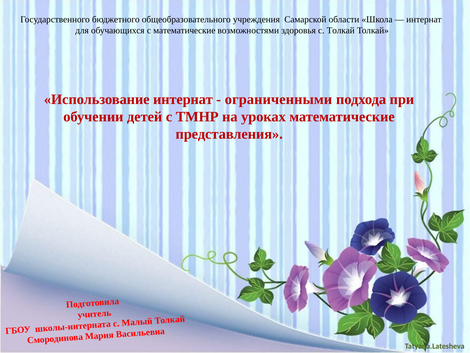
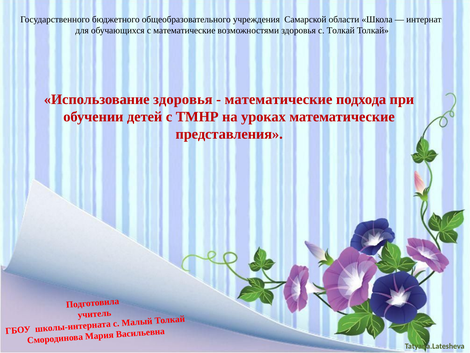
Использование интернат: интернат -> здоровья (183, 99)
ограниченными: ограниченными -> математические (279, 99)
